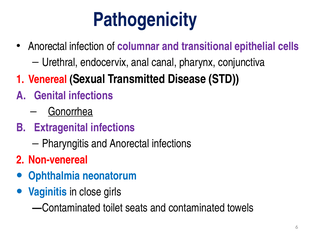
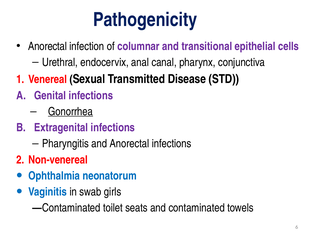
close: close -> swab (90, 192)
